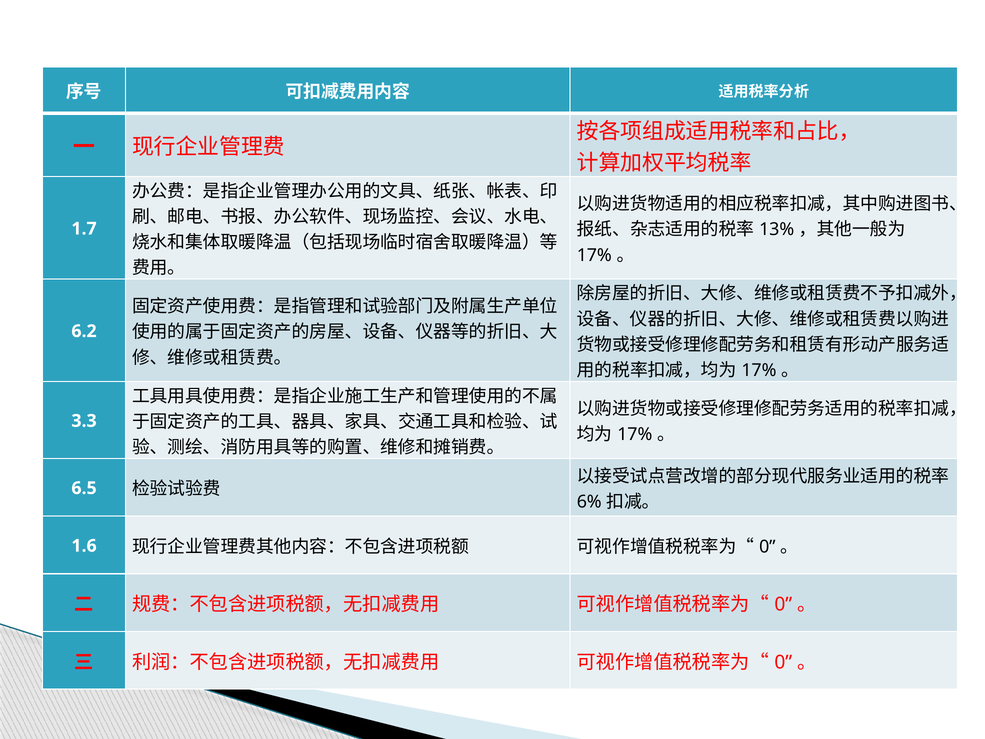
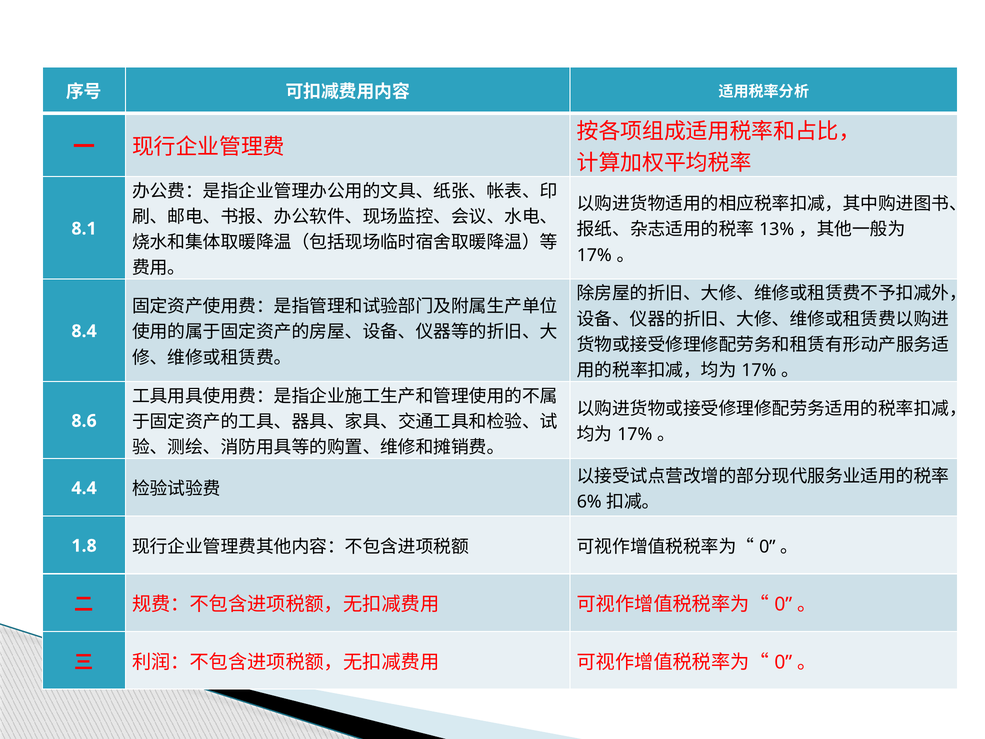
1.7: 1.7 -> 8.1 (84, 229)
6.2: 6.2 -> 8.4 (84, 331)
3.3: 3.3 -> 8.6 (84, 421)
6.5: 6.5 -> 4.4 (84, 488)
1.6: 1.6 -> 1.8 (84, 546)
